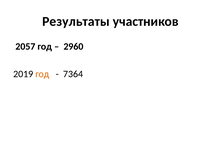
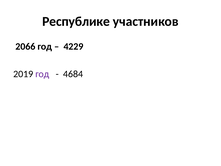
Результаты: Результаты -> Республике (76, 21)
2057: 2057 -> 2066 (25, 46)
2960: 2960 -> 4229 (73, 46)
год colour: orange -> purple (42, 74)
7364: 7364 -> 4684 (73, 74)
